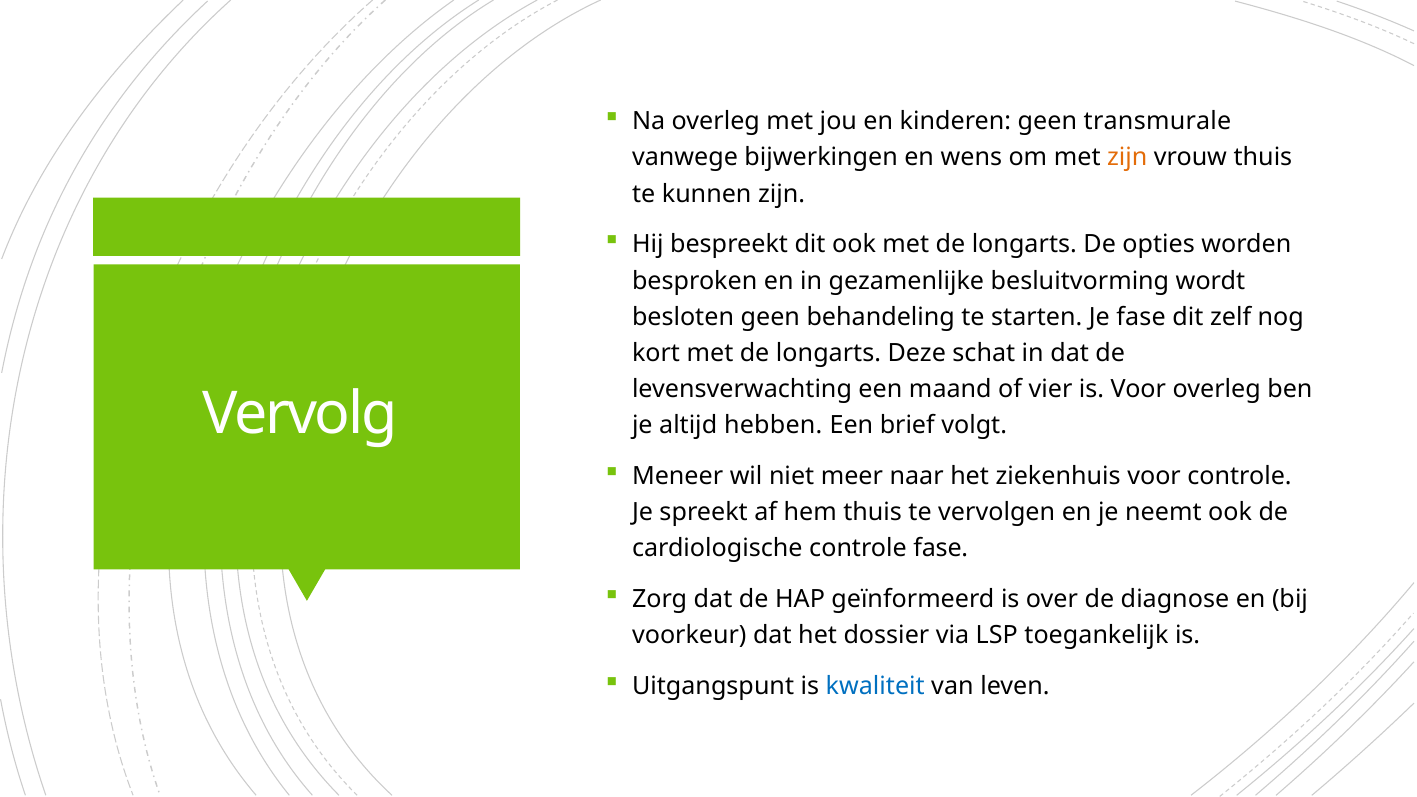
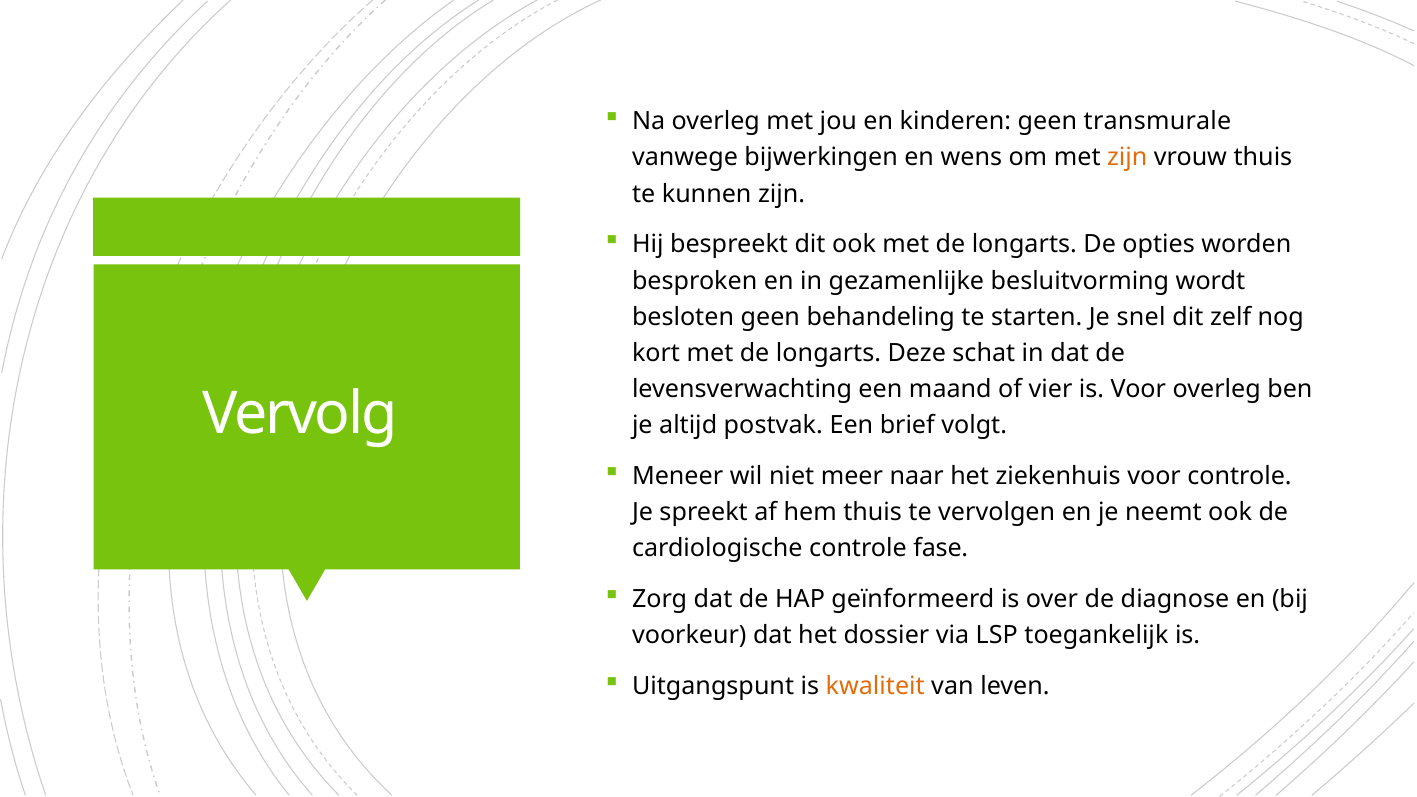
Je fase: fase -> snel (1141, 317)
hebben: hebben -> postvak (773, 425)
kwaliteit colour: blue -> orange (875, 687)
